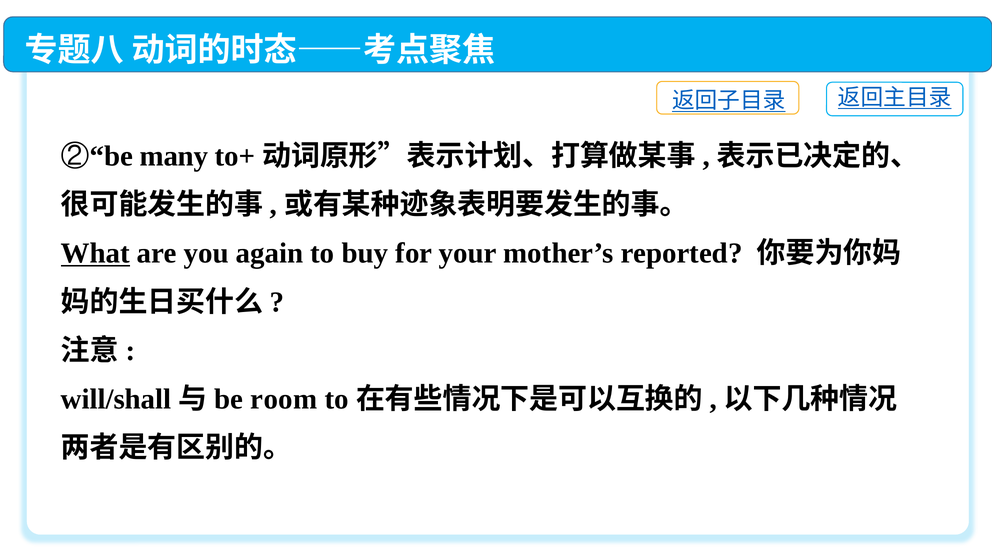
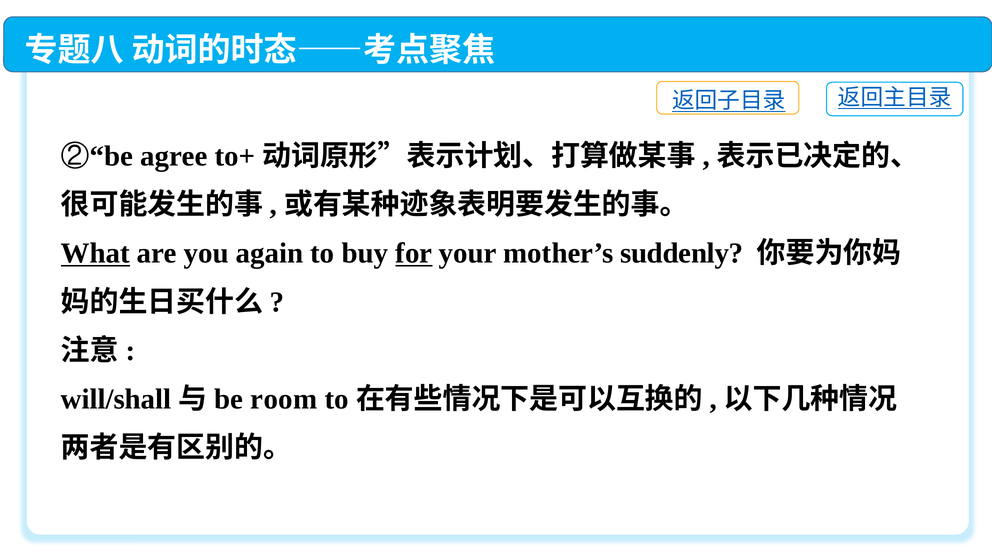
many: many -> agree (174, 156)
for underline: none -> present (414, 253)
reported: reported -> suddenly (682, 253)
